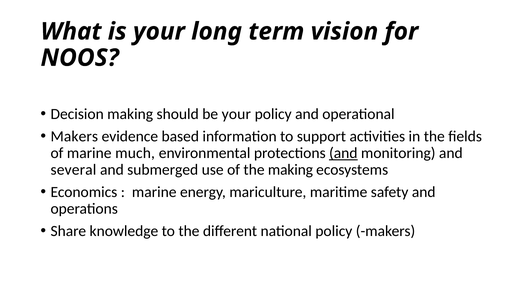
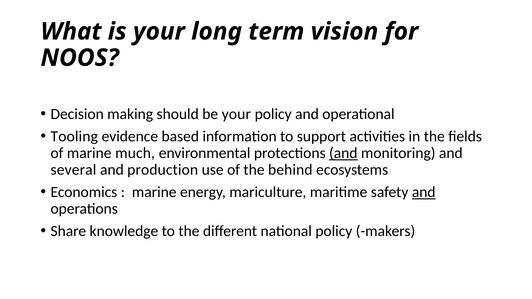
Makers: Makers -> Tooling (74, 136)
submerged: submerged -> production (163, 170)
the making: making -> behind (290, 170)
and underline: none -> present (424, 192)
